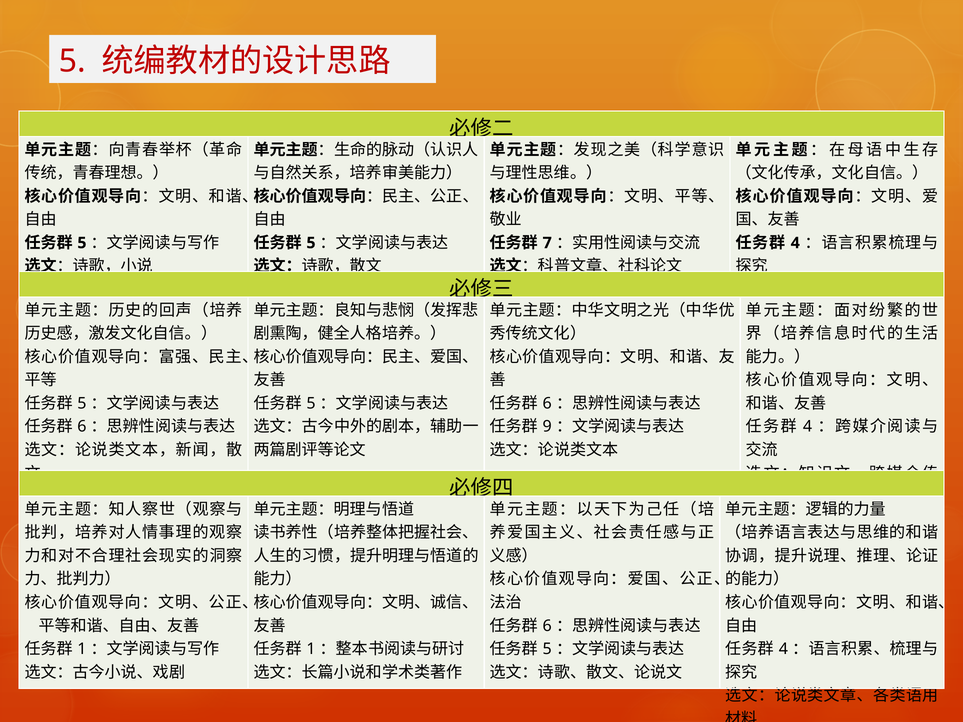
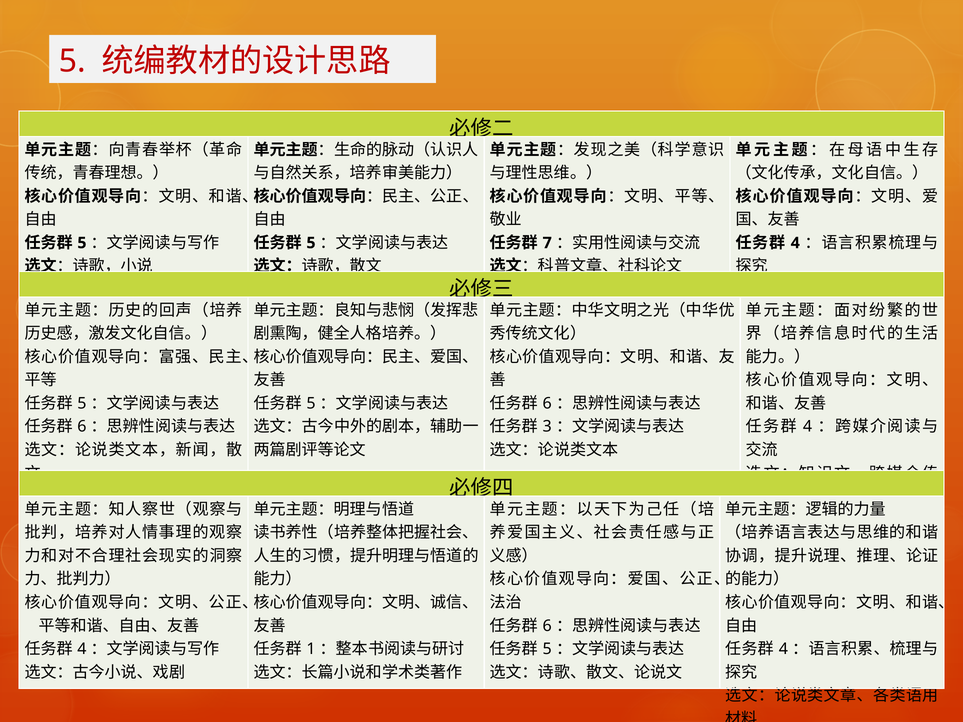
9: 9 -> 3 (547, 427)
1: 1 -> 4 (82, 649)
